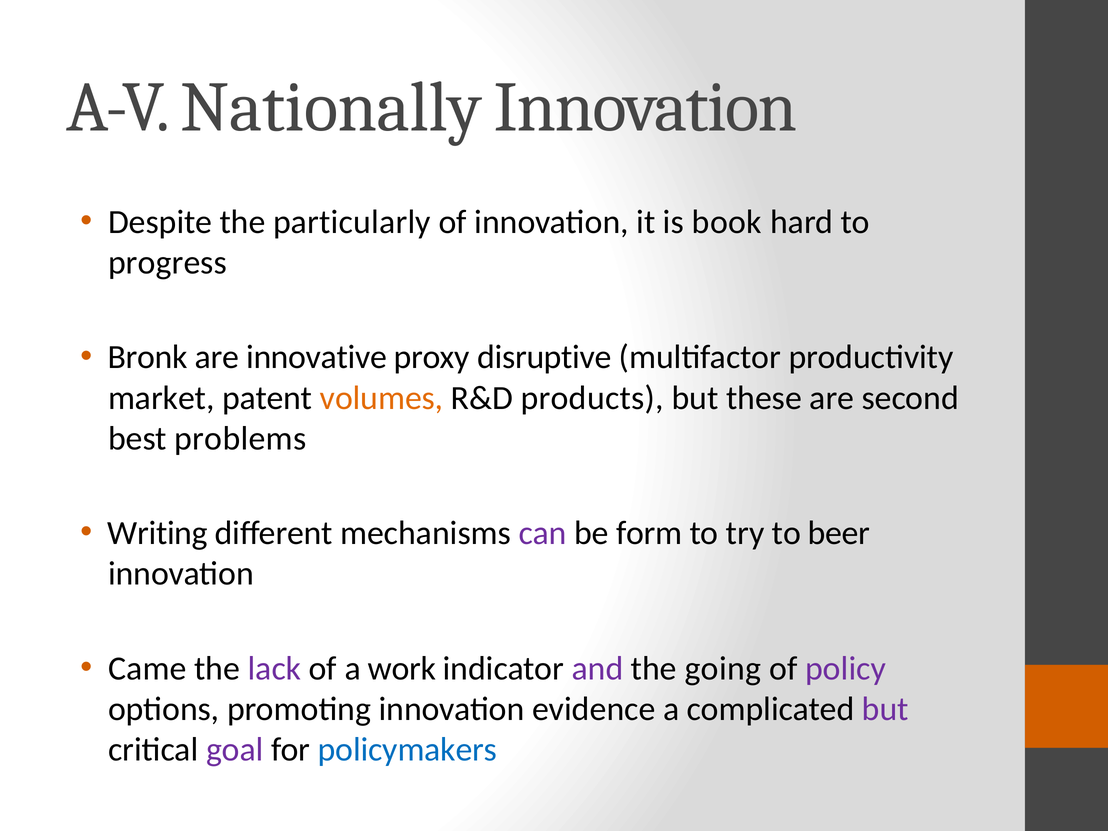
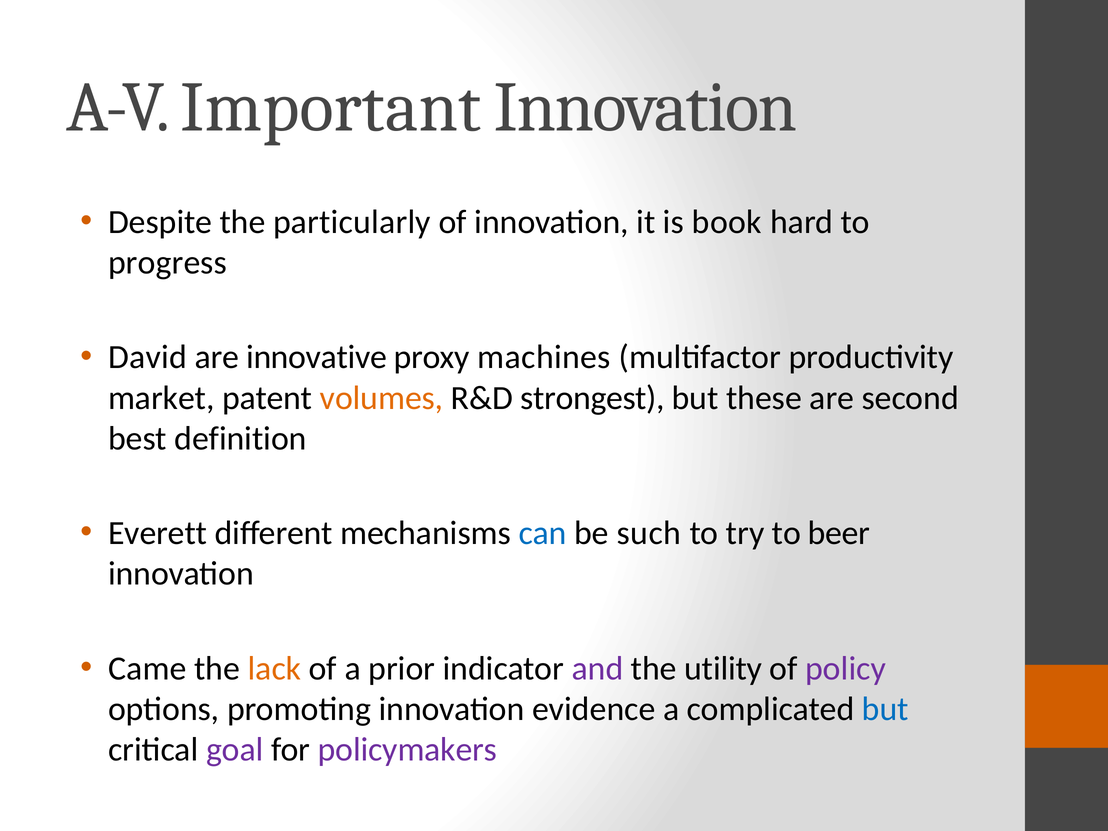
Nationally: Nationally -> Important (331, 107)
Bronk: Bronk -> David (147, 357)
disruptive: disruptive -> machines (544, 357)
products: products -> strongest (593, 398)
problems: problems -> definition (240, 438)
Writing: Writing -> Everett (158, 533)
can colour: purple -> blue (543, 533)
form: form -> such (649, 533)
lack colour: purple -> orange (274, 668)
work: work -> prior (402, 668)
going: going -> utility (723, 668)
but colour: purple -> blue (885, 709)
policymakers colour: blue -> purple (408, 749)
